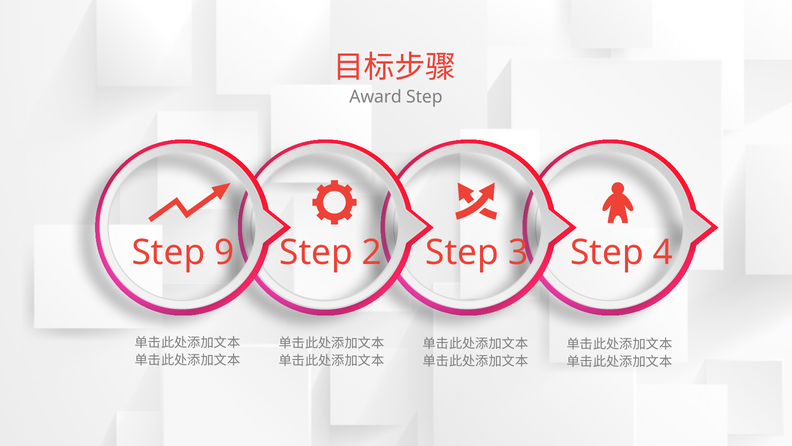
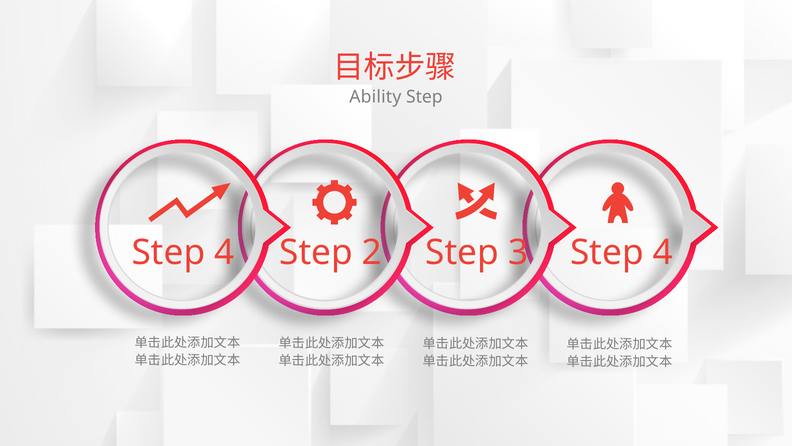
Award: Award -> Ability (375, 97)
9: 9 -> 4 (224, 252)
